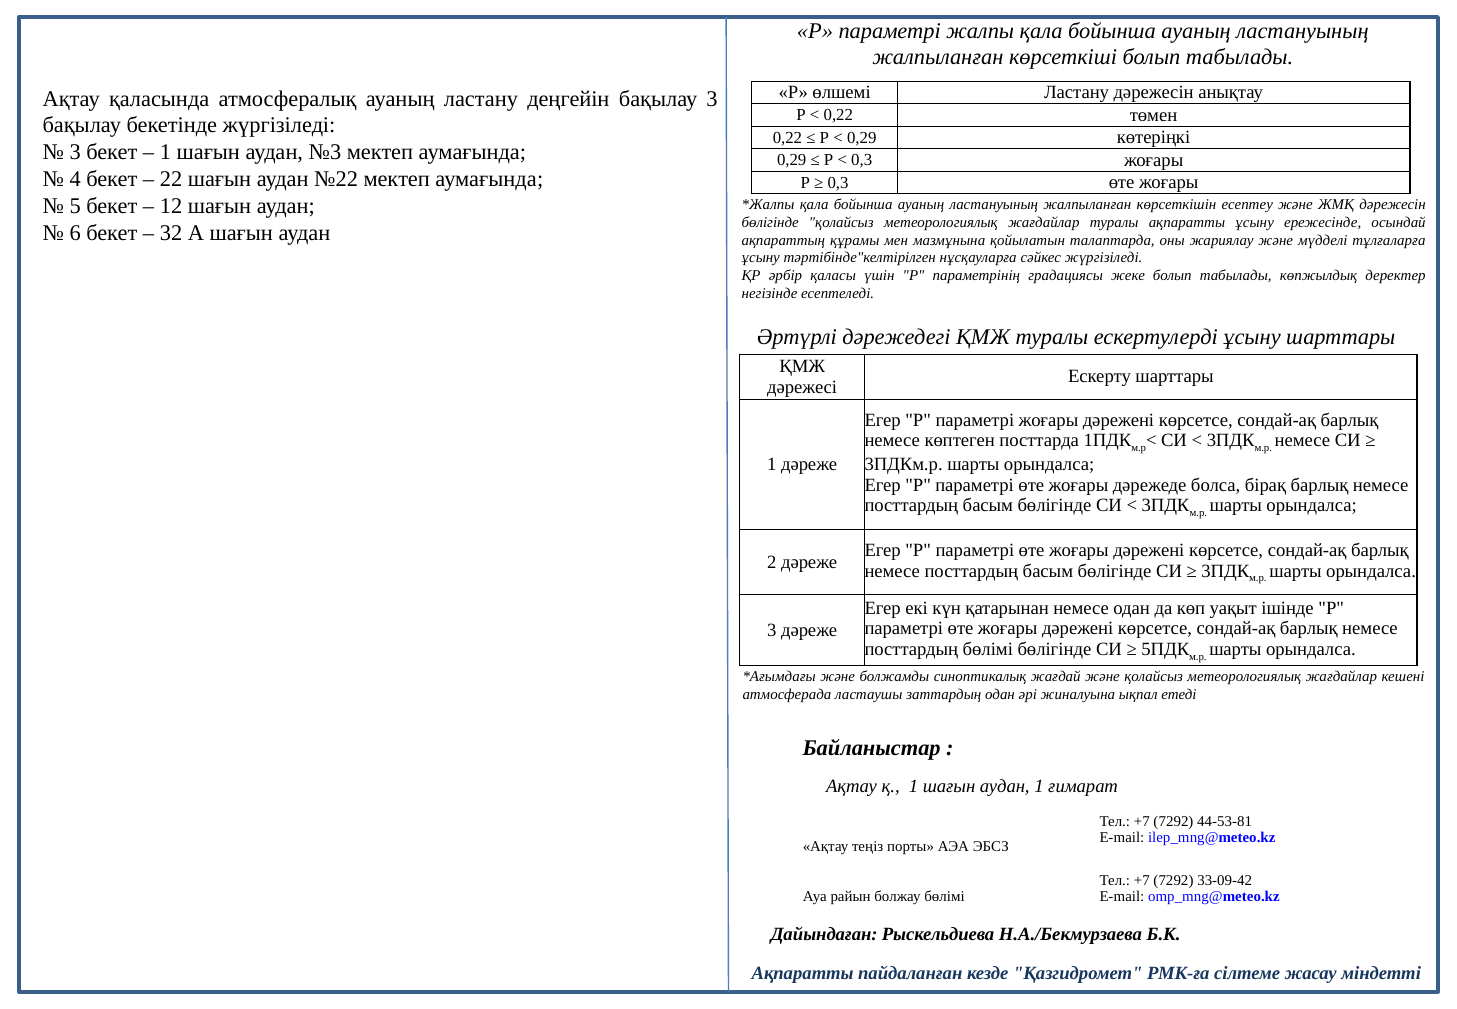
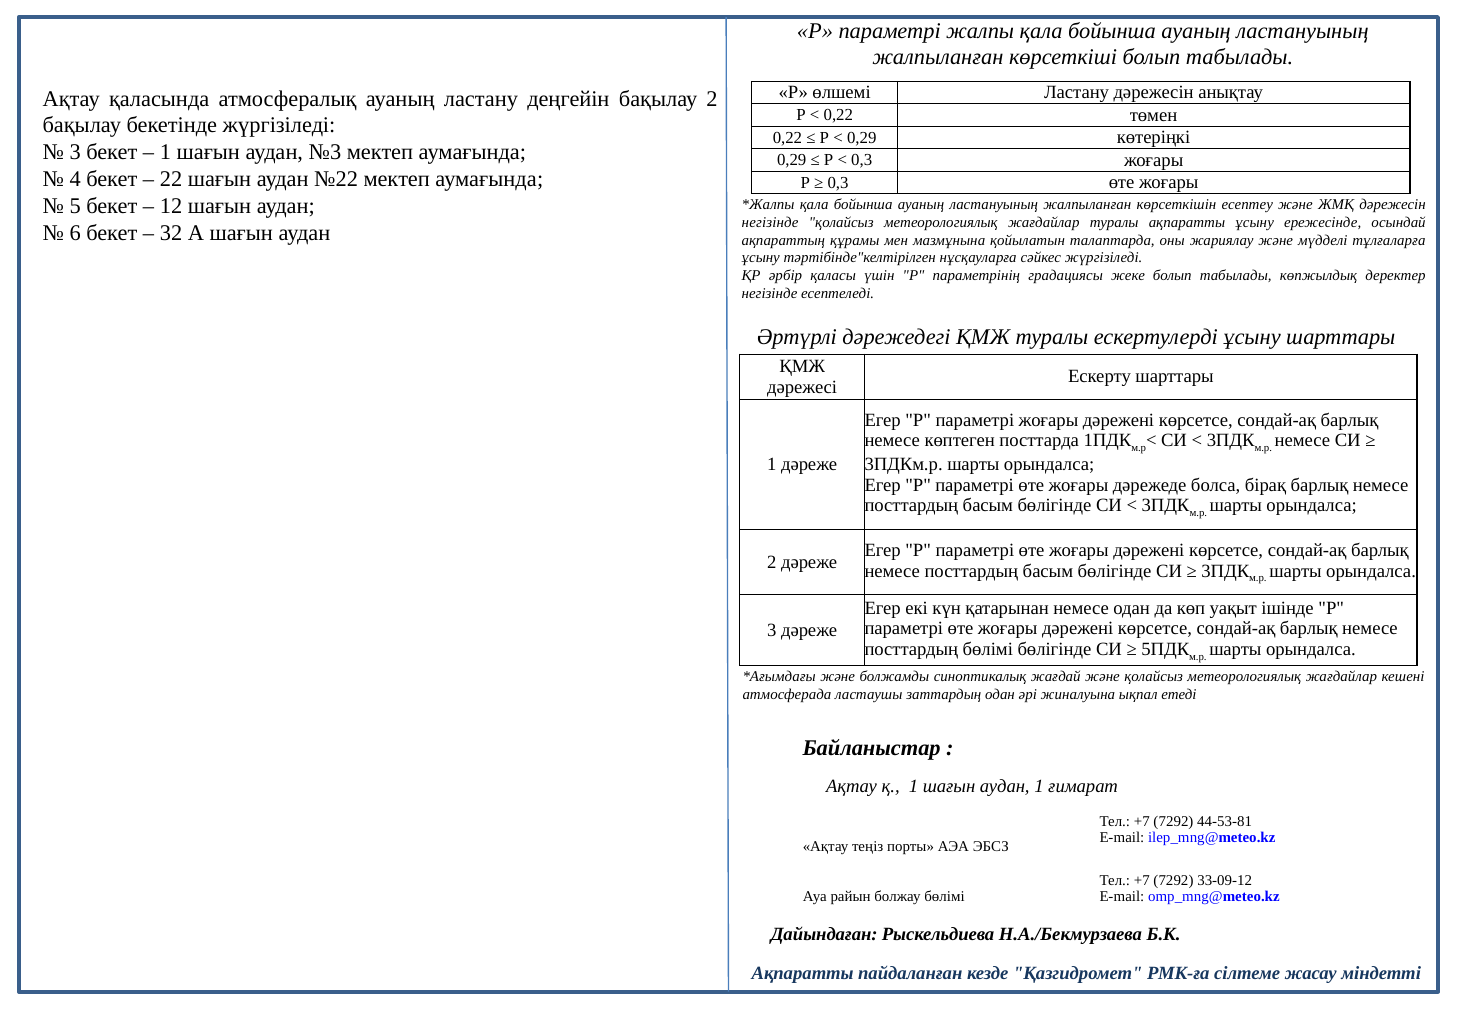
бақылау 3: 3 -> 2 (712, 99)
бөлігінде: бөлігінде -> негізінде (770, 222)
33-09-42: 33-09-42 -> 33-09-12 (1225, 880)
